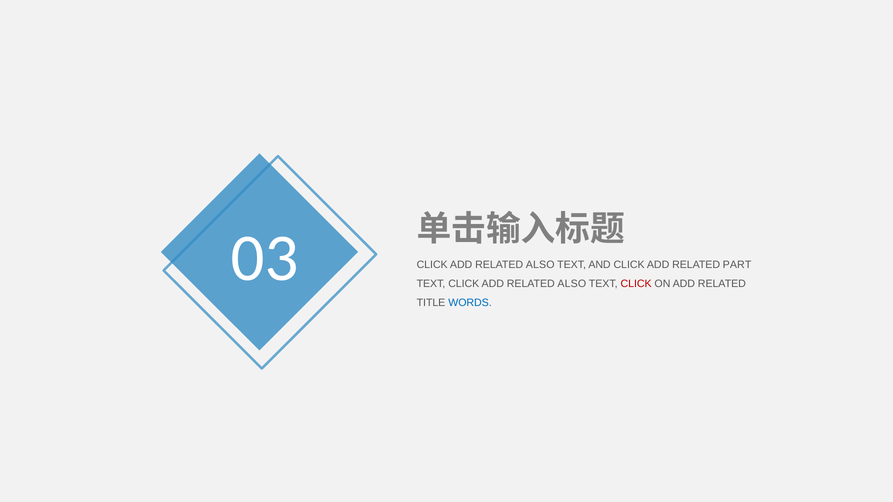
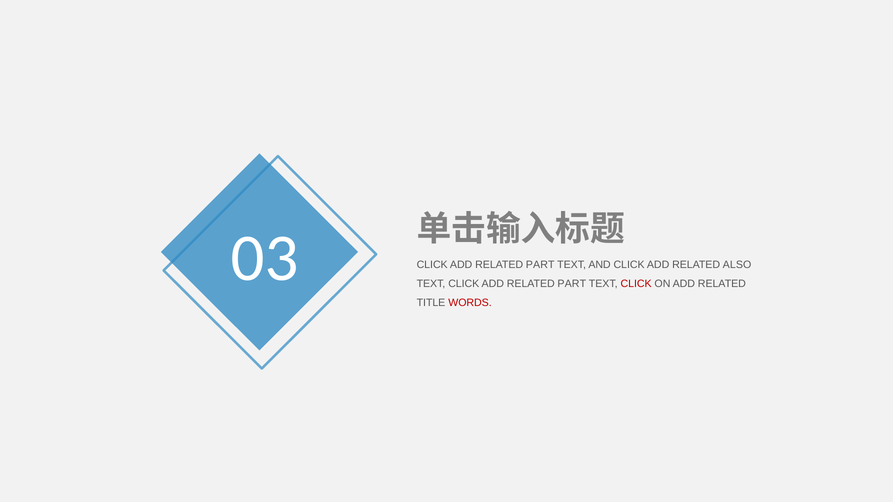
ALSO: ALSO -> PART (540, 265)
PART: PART -> ALSO (737, 265)
ALSO: ALSO -> PART (572, 284)
WORDS colour: blue -> red (470, 303)
